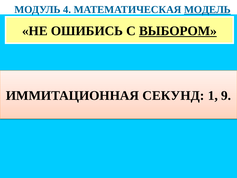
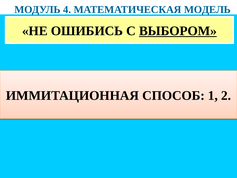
МОДЕЛЬ underline: present -> none (207, 10)
СЕКУНД: СЕКУНД -> СПОСОБ (173, 95)
9: 9 -> 2 (226, 95)
